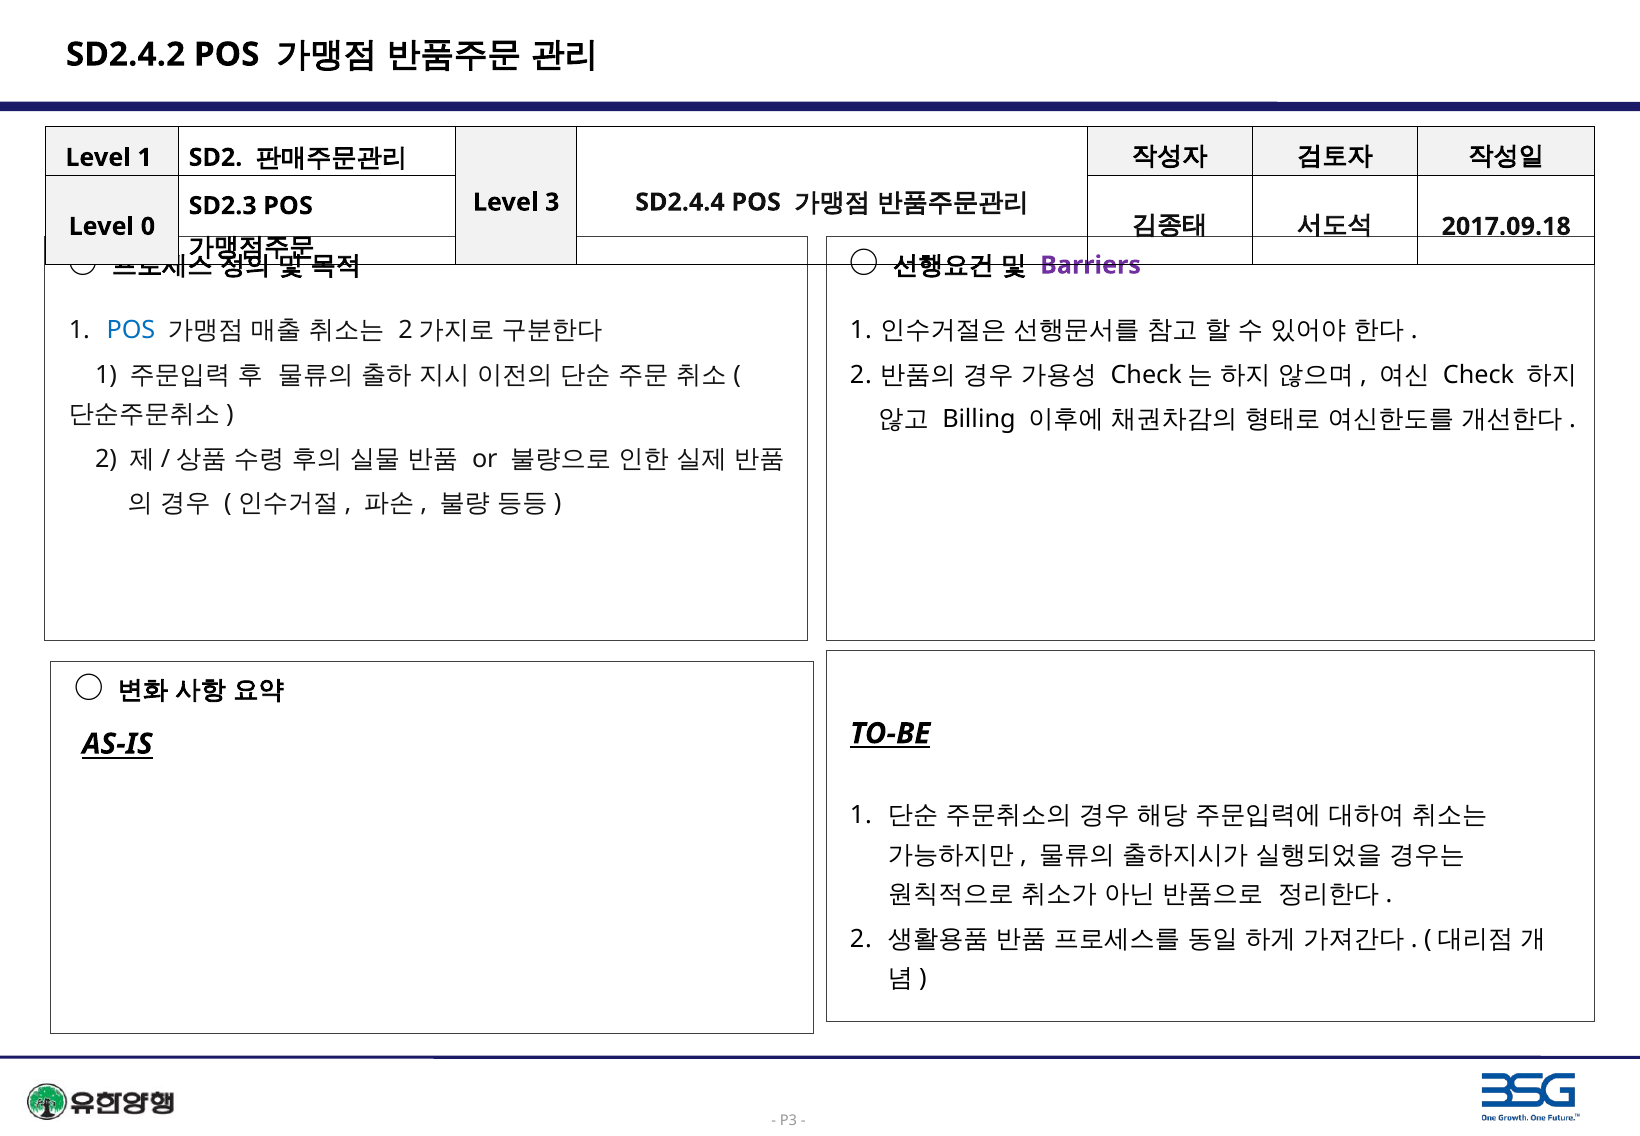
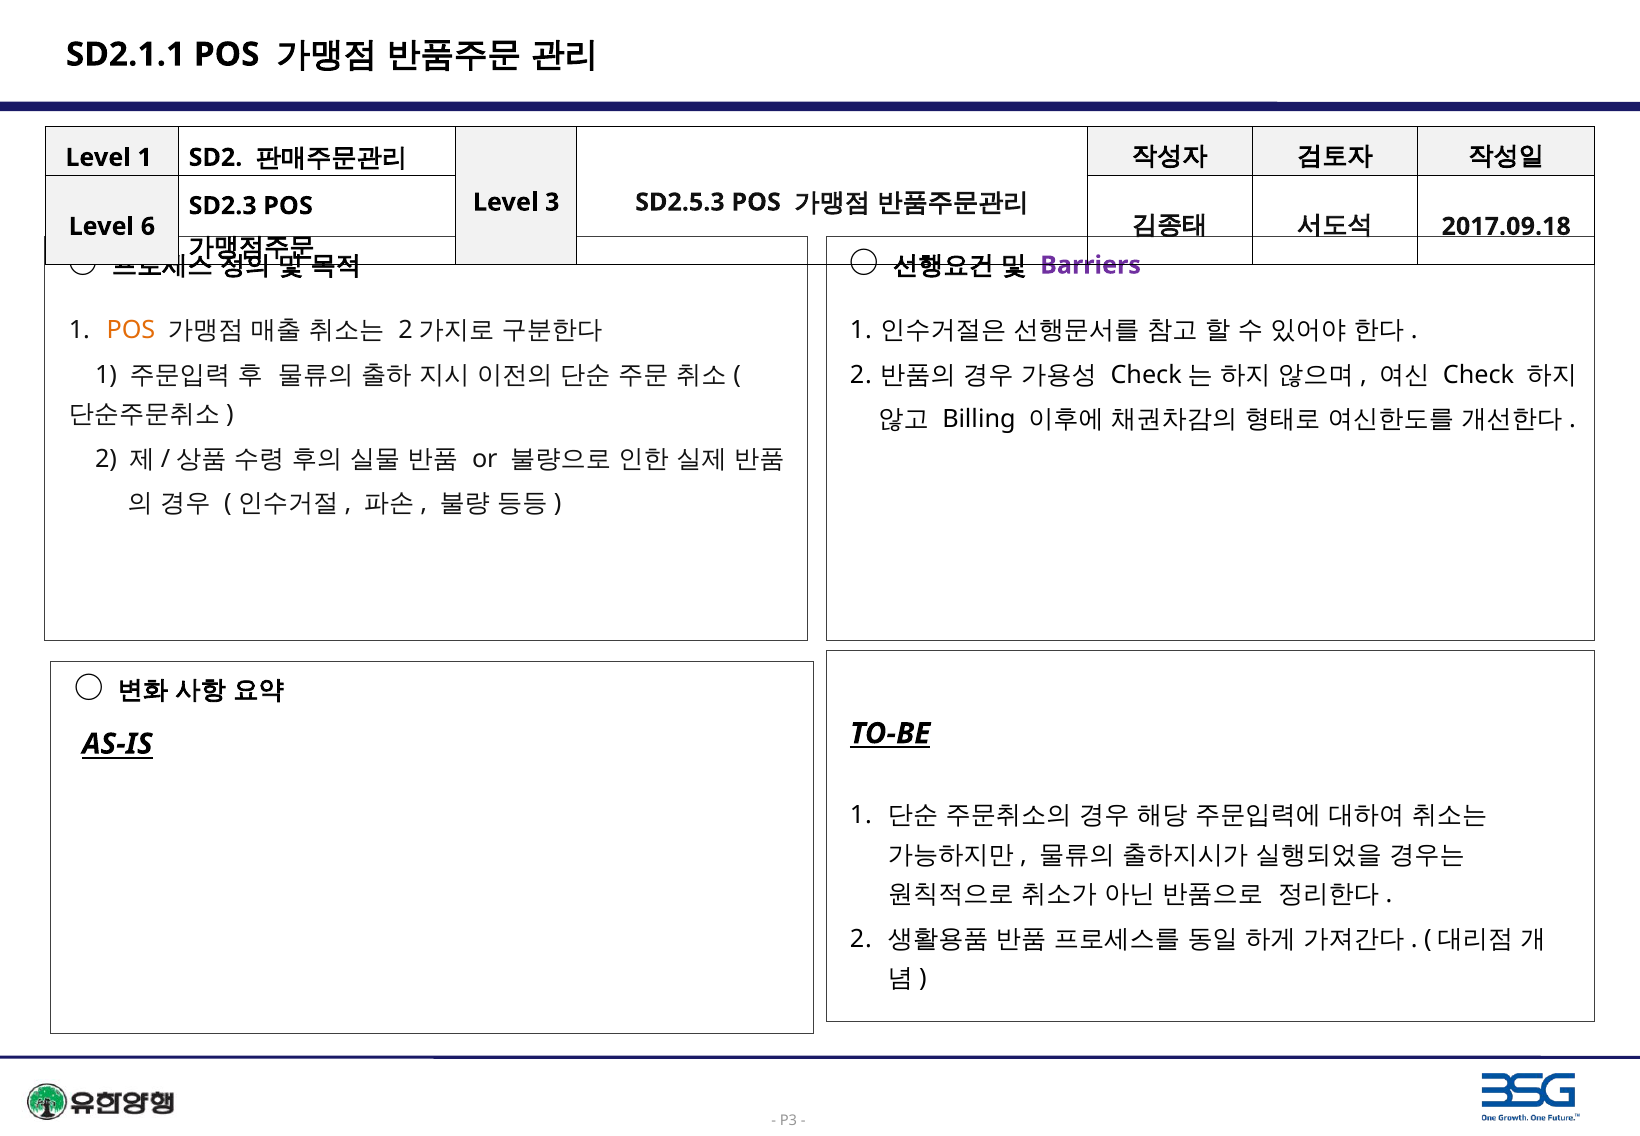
SD2.4.2: SD2.4.2 -> SD2.1.1 (126, 54)
SD2.4.4: SD2.4.4 -> SD2.5.3 (680, 202)
0: 0 -> 6 (148, 226)
POS colour: blue -> orange (131, 331)
